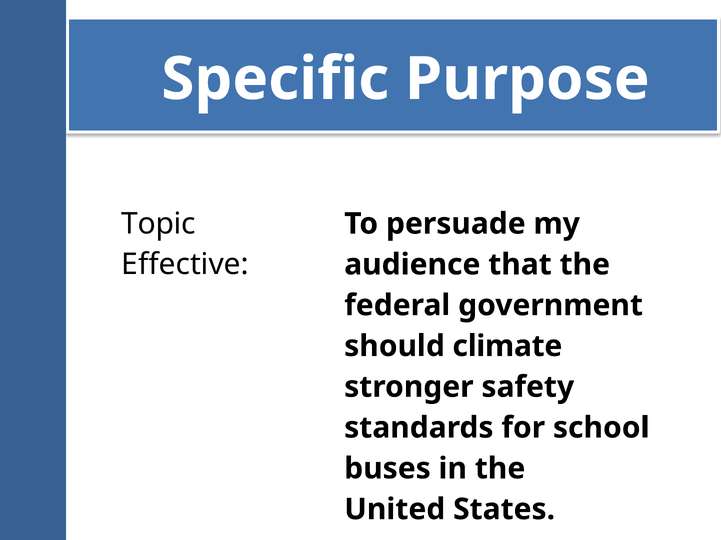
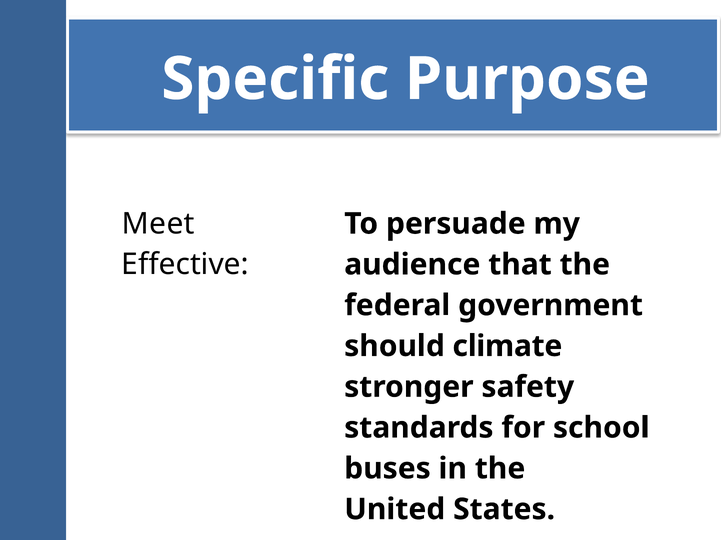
Topic: Topic -> Meet (158, 224)
